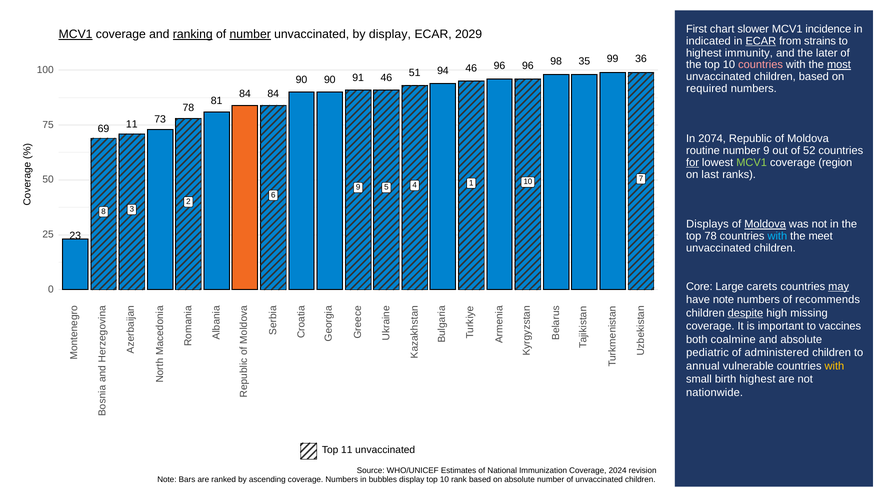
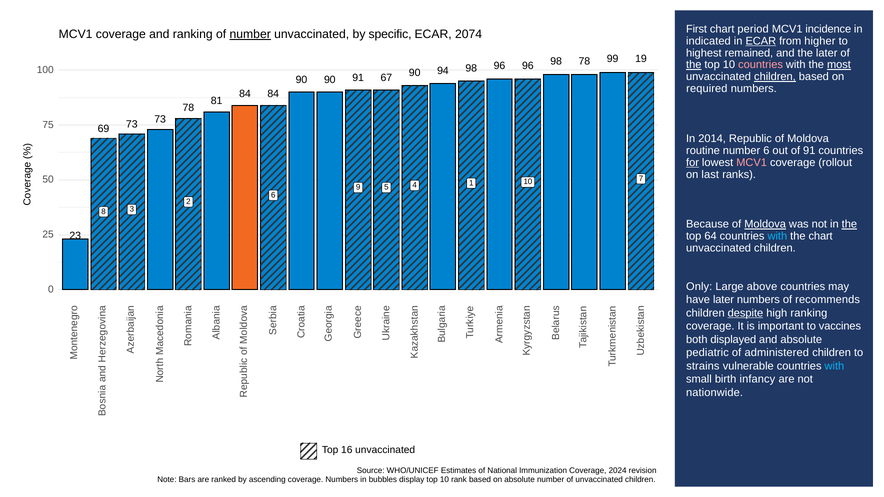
slower: slower -> period (753, 29)
MCV1 underline: present -> none (76, 34)
ranking underline: present -> none (193, 34)
by display: display -> specific (390, 34)
2029: 2029 -> 2074 (469, 34)
strains: strains -> higher (820, 41)
immunity: immunity -> remained (749, 53)
36: 36 -> 19 (641, 59)
the underline: none -> present (694, 65)
96 35: 35 -> 78 (584, 61)
children underline: none -> present (775, 77)
91 51: 51 -> 90 (415, 73)
94 46: 46 -> 98 (471, 68)
90 46: 46 -> 67 (386, 78)
69 11: 11 -> 73 (132, 124)
2074: 2074 -> 2014 (712, 139)
number 9: 9 -> 6 (766, 151)
of 52: 52 -> 91 (809, 151)
MCV1 colour: light green -> pink (752, 163)
region: region -> rollout (835, 163)
Displays: Displays -> Because (708, 224)
the underline: none -> present (849, 224)
top 78: 78 -> 64 (711, 236)
the meet: meet -> chart (821, 236)
Core: Core -> Only (699, 287)
carets: carets -> above (762, 287)
may underline: present -> none (839, 287)
have note: note -> later (724, 300)
high missing: missing -> ranking (809, 313)
coalmine: coalmine -> displayed (733, 340)
annual: annual -> strains (703, 366)
with colour: yellow -> light blue (834, 366)
birth highest: highest -> infancy (757, 379)
Top 11: 11 -> 16 (347, 450)
